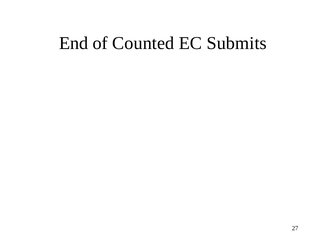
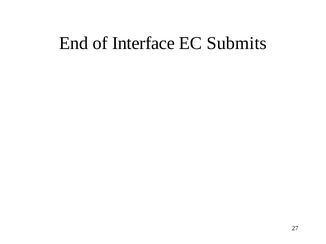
Counted: Counted -> Interface (143, 43)
